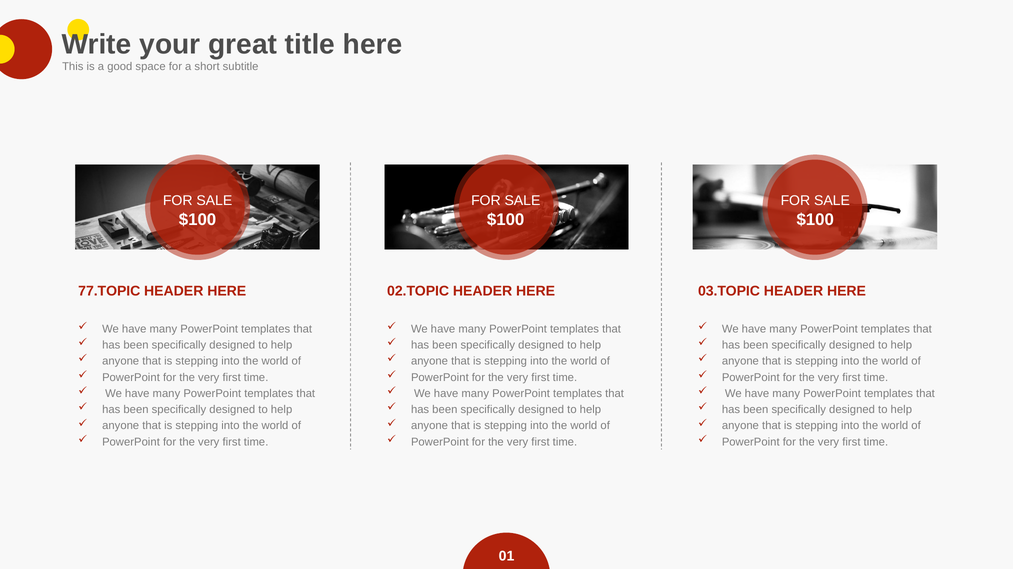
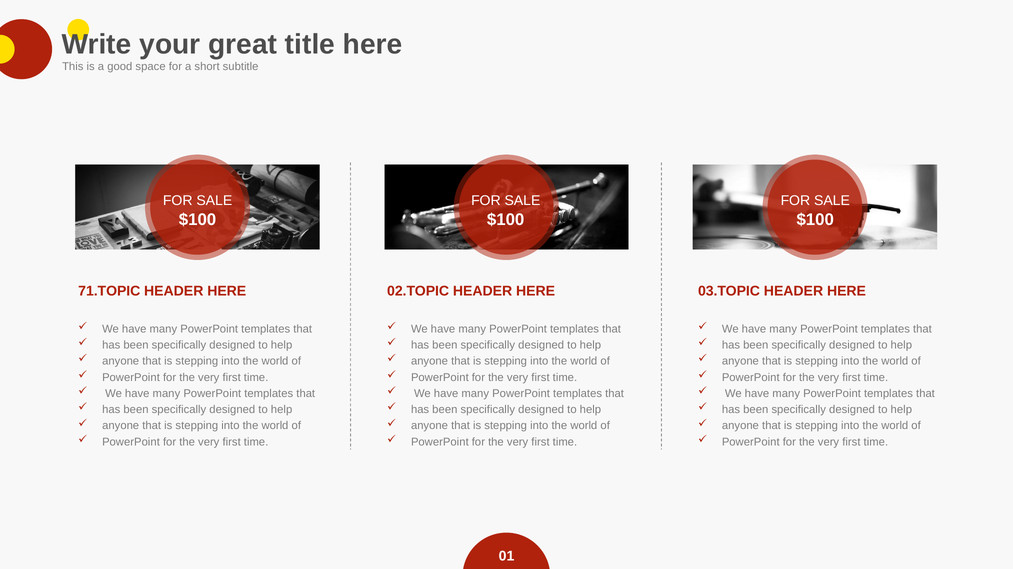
77.TOPIC: 77.TOPIC -> 71.TOPIC (109, 291)
